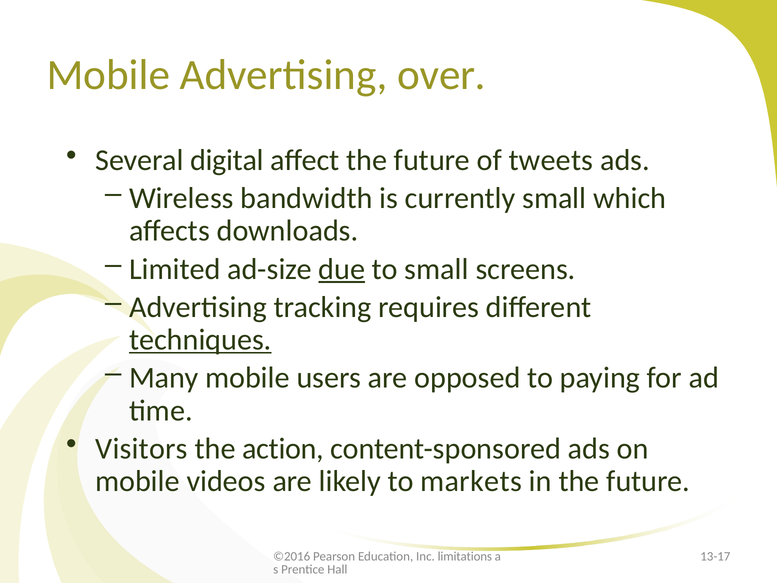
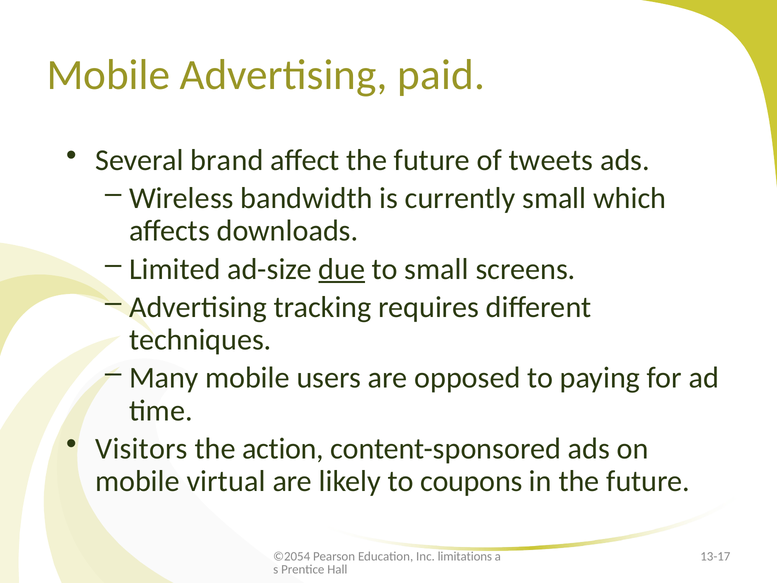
over: over -> paid (441, 75)
digital: digital -> brand (227, 160)
techniques underline: present -> none (200, 340)
videos: videos -> virtual (226, 481)
markets: markets -> coupons (471, 481)
©2016: ©2016 -> ©2054 (292, 556)
